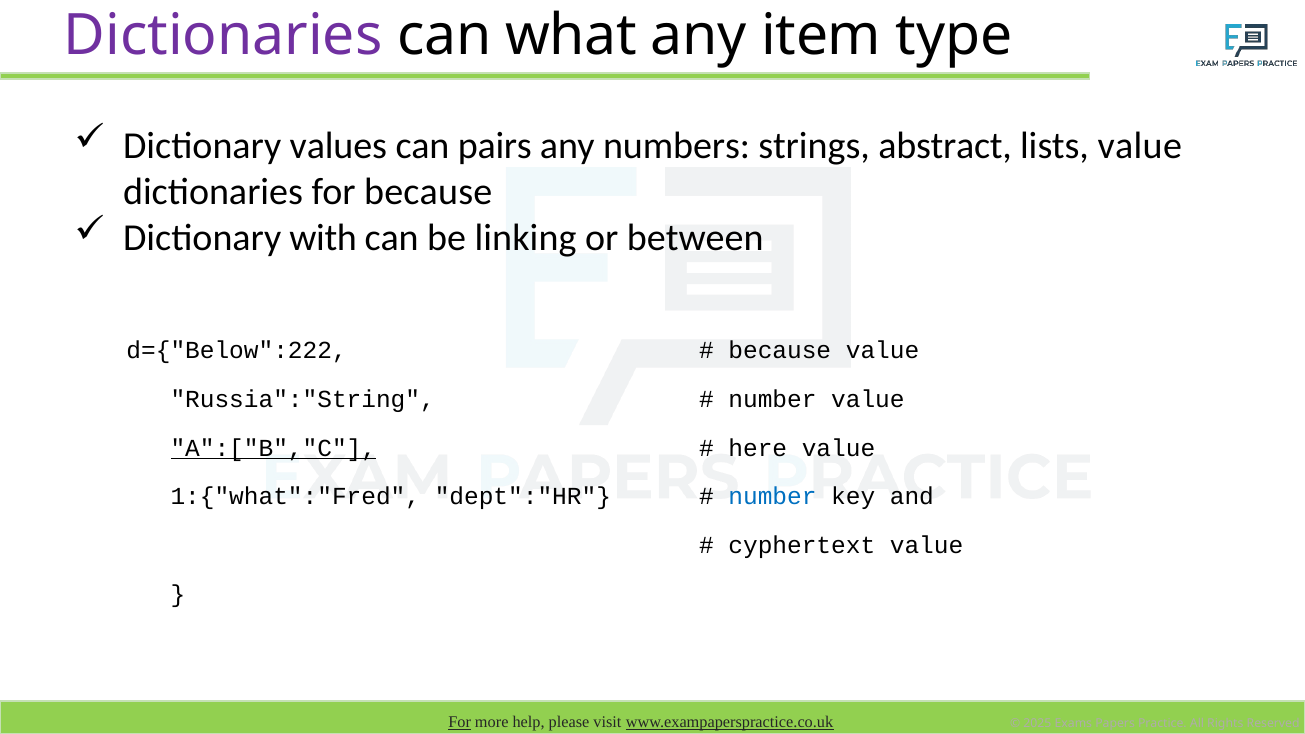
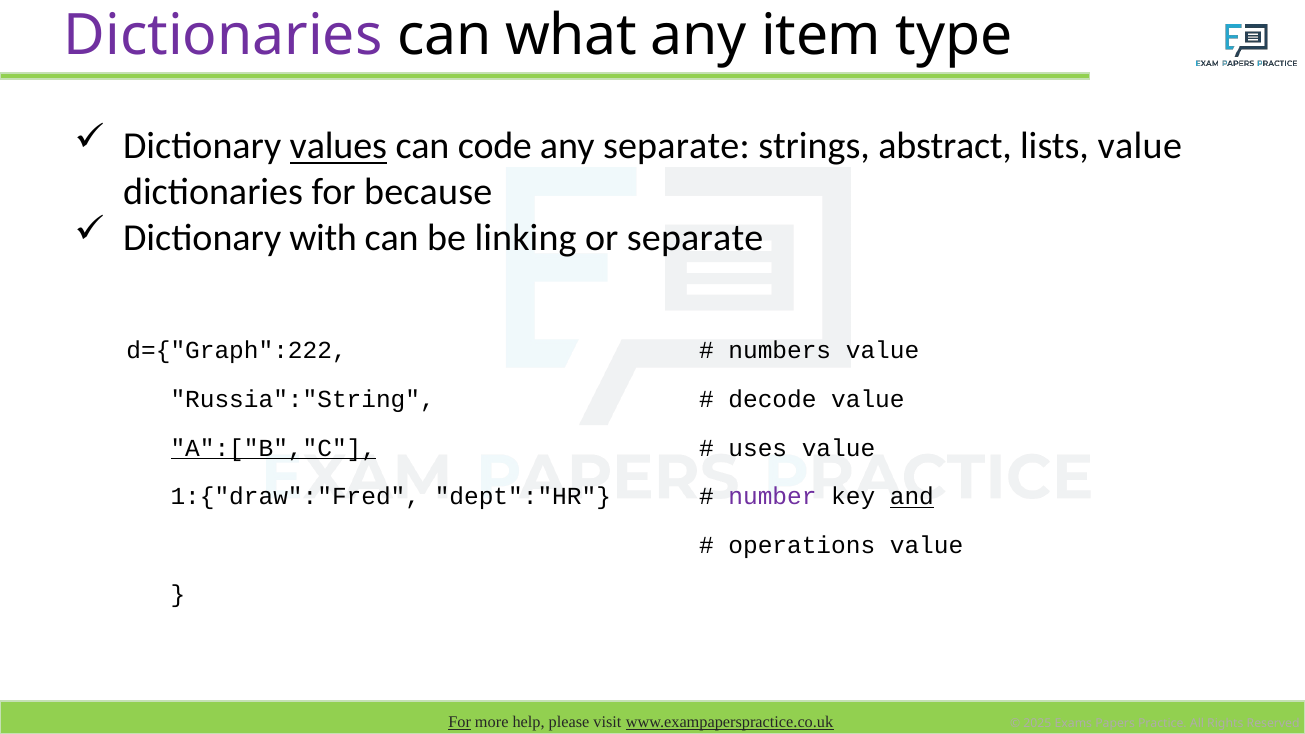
values underline: none -> present (338, 146)
pairs: pairs -> code (495, 146)
any numbers: numbers -> separate (676, 146)
or between: between -> separate (695, 238)
d={"Below":222: d={"Below":222 -> d={"Graph":222 (237, 350)
because: because -> numbers (780, 350)
number: number -> decode (772, 399)
here: here -> uses (758, 448)
1:{"what":"Fred: 1:{"what":"Fred -> 1:{"draw":"Fred (295, 497)
number colour: blue -> purple (772, 497)
and underline: none -> present (912, 497)
cyphertext: cyphertext -> operations (802, 546)
